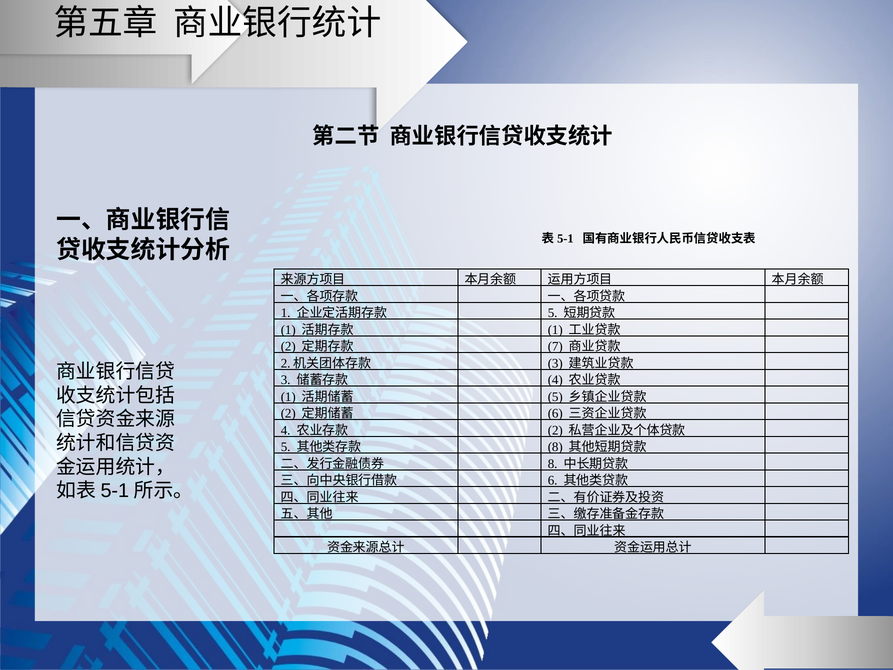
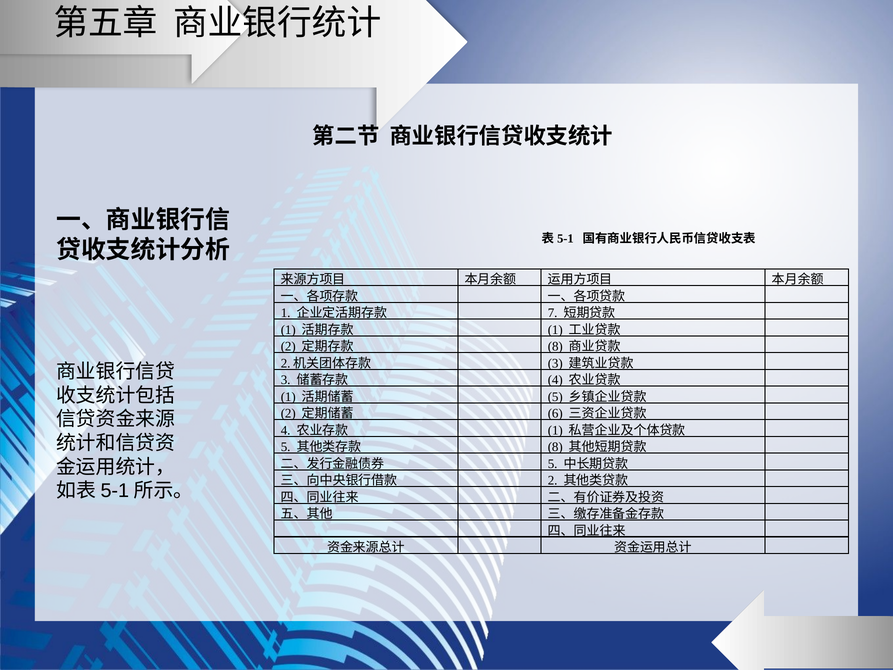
5: 5 -> 7 (553, 313)
7: 7 -> 8 (555, 347)
2: 2 -> 1 (555, 430)
8: 8 -> 5 (553, 464)
6: 6 -> 2 (553, 480)
